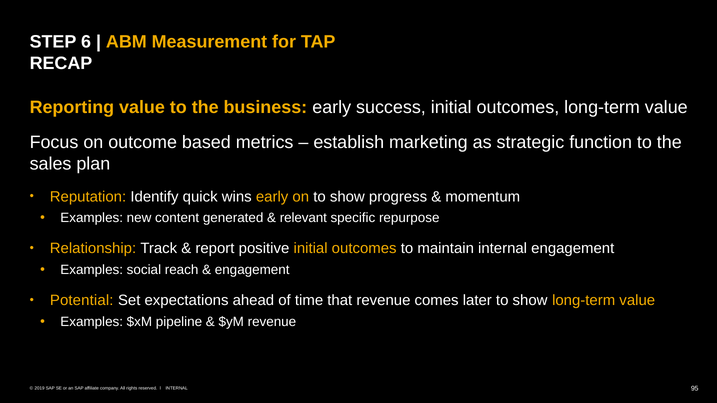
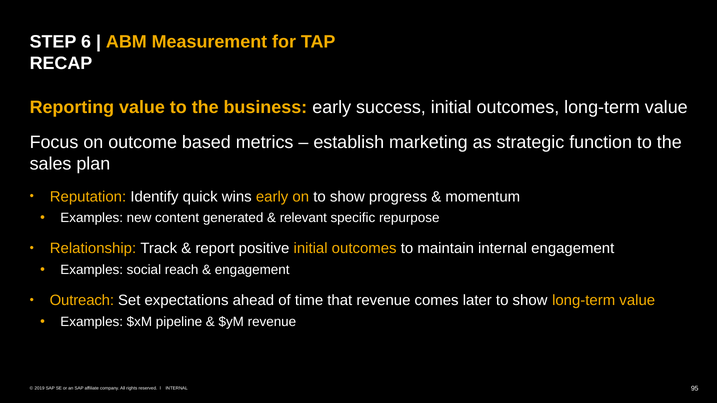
Potential: Potential -> Outreach (82, 301)
